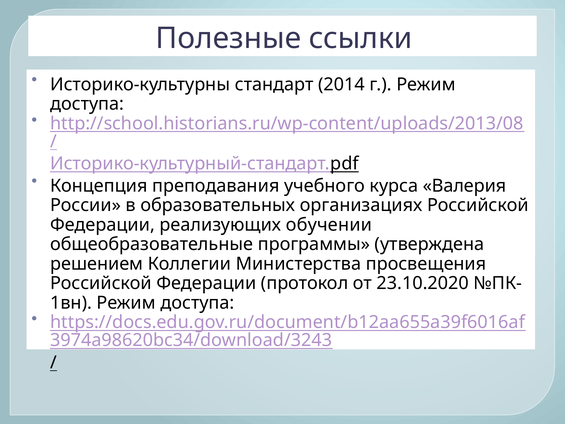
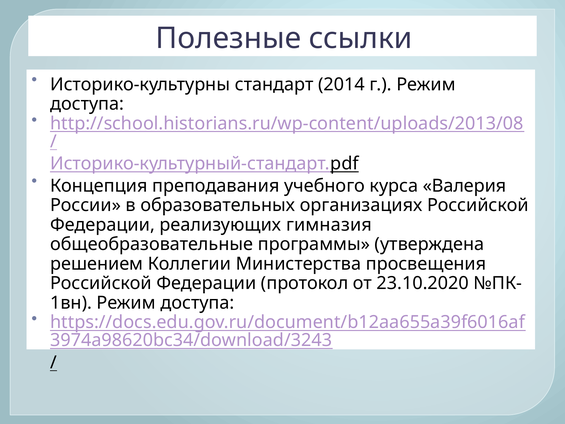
обучении: обучении -> гимназия (329, 225)
